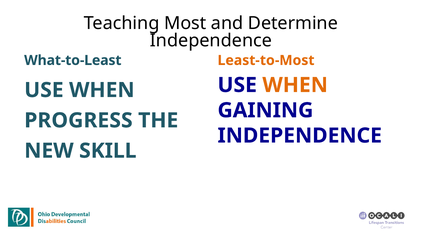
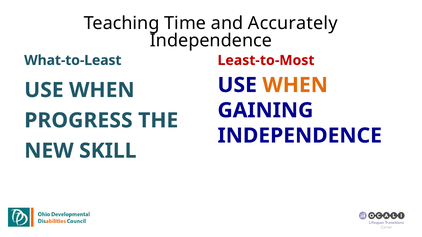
Most: Most -> Time (185, 23)
Determine: Determine -> Accurately (293, 23)
Least-to-Most colour: orange -> red (266, 60)
